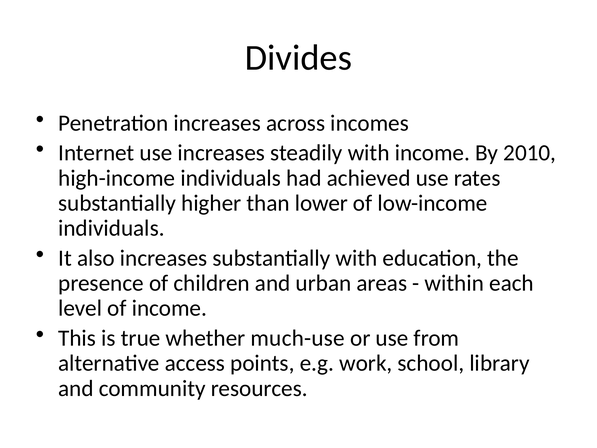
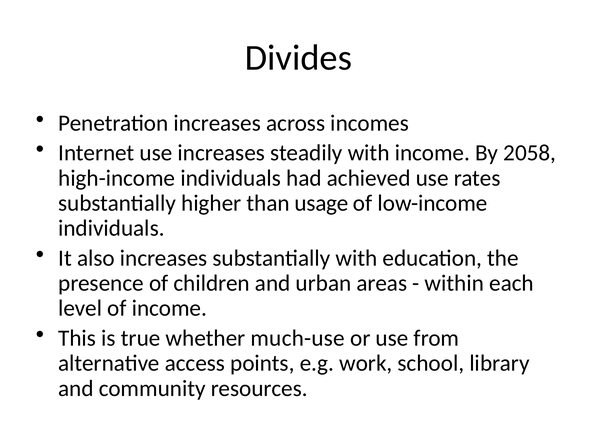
2010: 2010 -> 2058 (530, 153)
lower: lower -> usage (321, 203)
